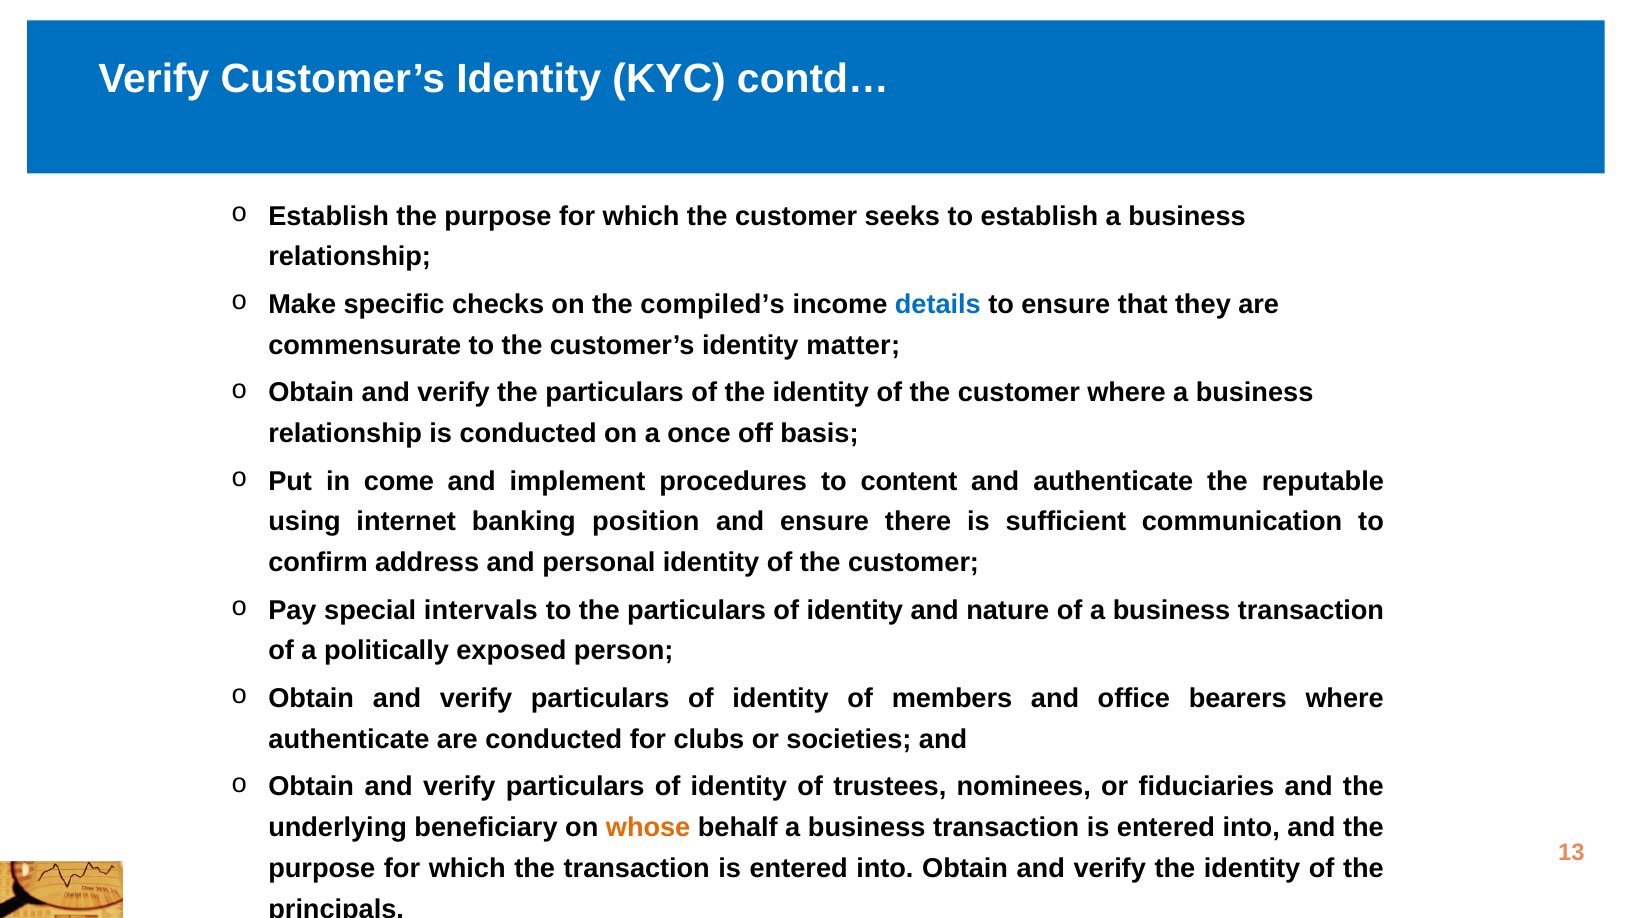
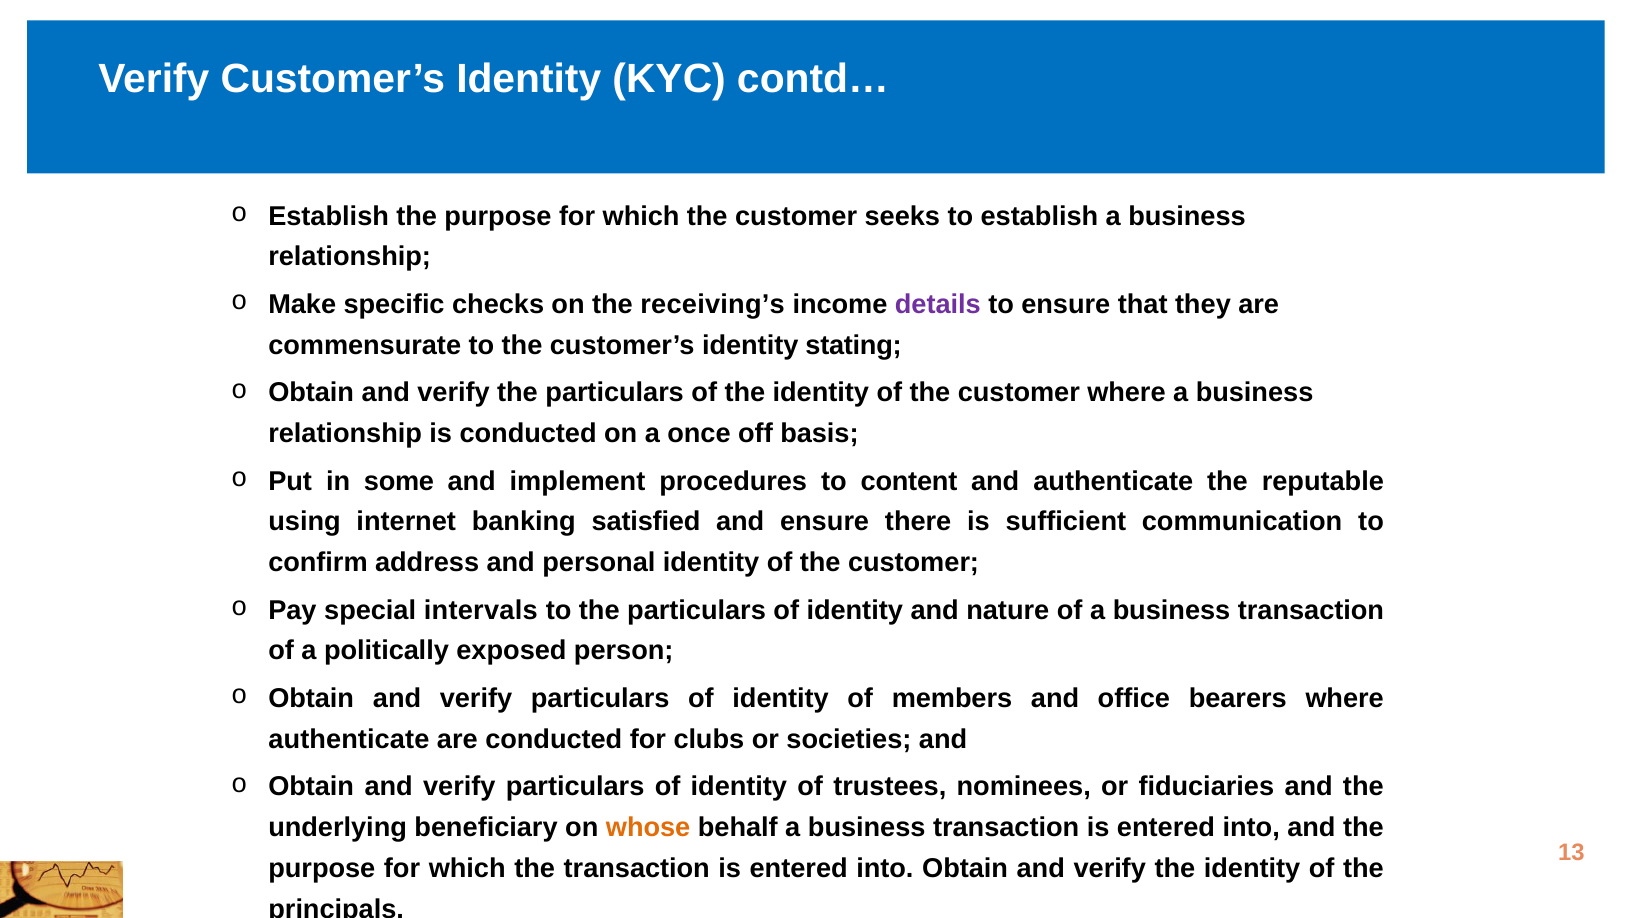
compiled’s: compiled’s -> receiving’s (713, 304)
details colour: blue -> purple (938, 304)
matter: matter -> stating (854, 345)
come: come -> some (399, 481)
position: position -> satisfied (646, 522)
